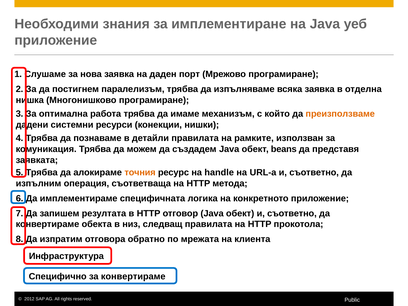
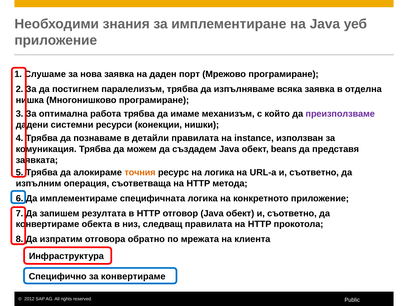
преизползваме colour: orange -> purple (340, 114)
рамките: рамките -> instance (254, 138)
на handle: handle -> логика (219, 173)
